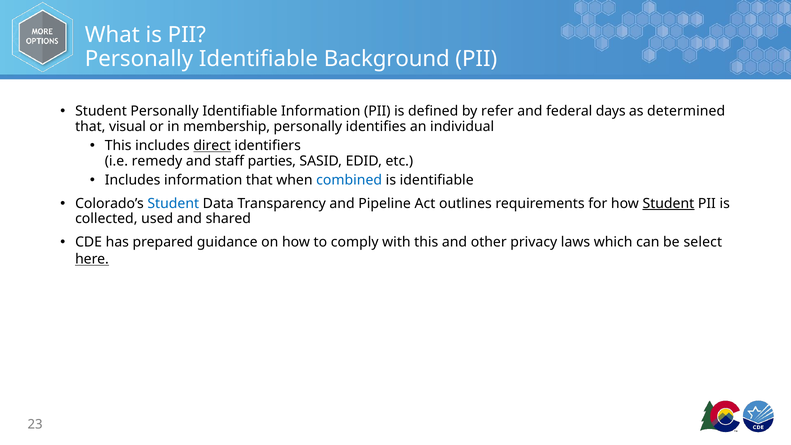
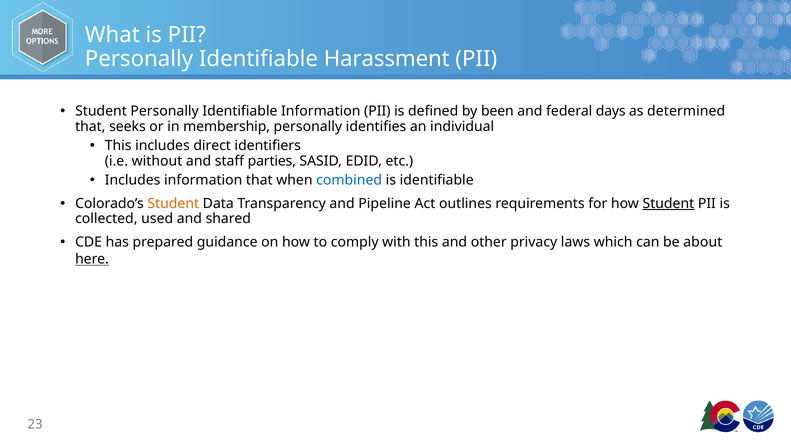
Background: Background -> Harassment (387, 59)
refer: refer -> been (497, 111)
visual: visual -> seeks (127, 126)
direct underline: present -> none (212, 146)
remedy: remedy -> without (157, 161)
Student colour: blue -> orange (173, 204)
select: select -> about (703, 242)
